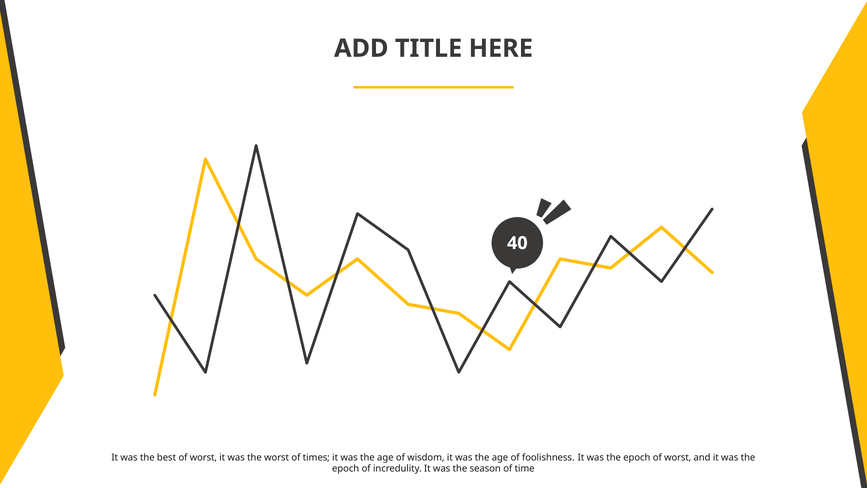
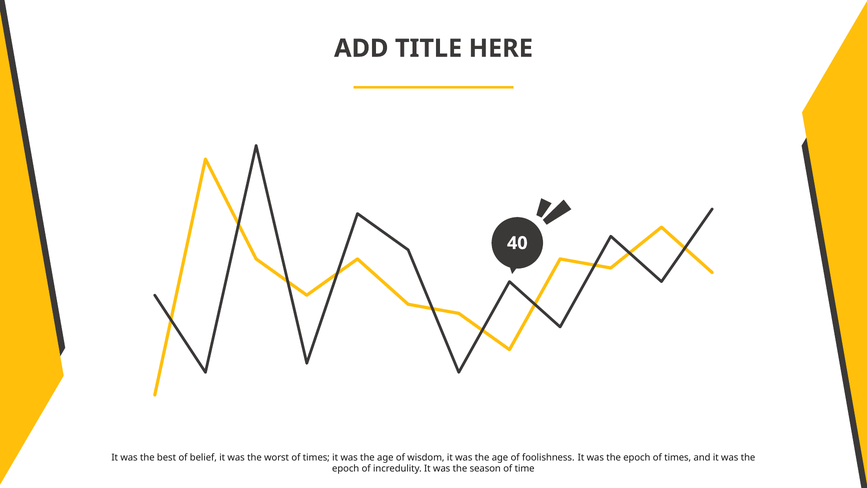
best of worst: worst -> belief (203, 457)
epoch of worst: worst -> times (678, 457)
